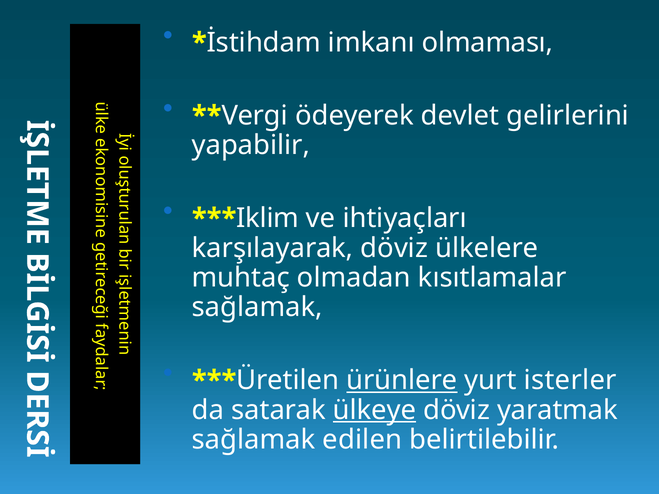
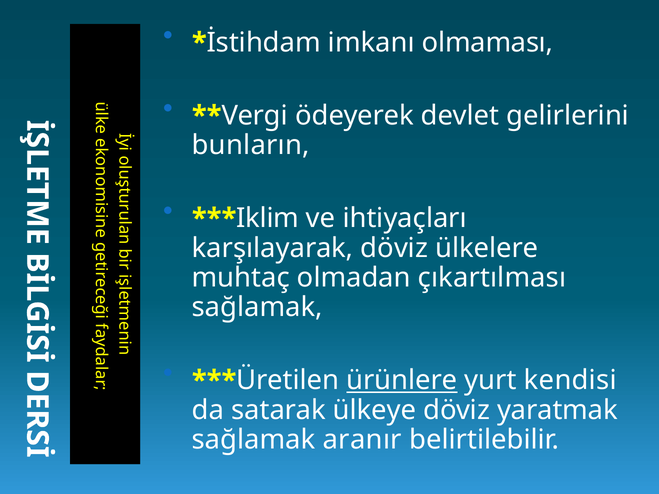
yapabilir: yapabilir -> bunların (251, 145)
kısıtlamalar: kısıtlamalar -> çıkartılması (492, 278)
isterler: isterler -> kendisi (570, 381)
ülkeye underline: present -> none (375, 410)
edilen: edilen -> aranır (362, 440)
